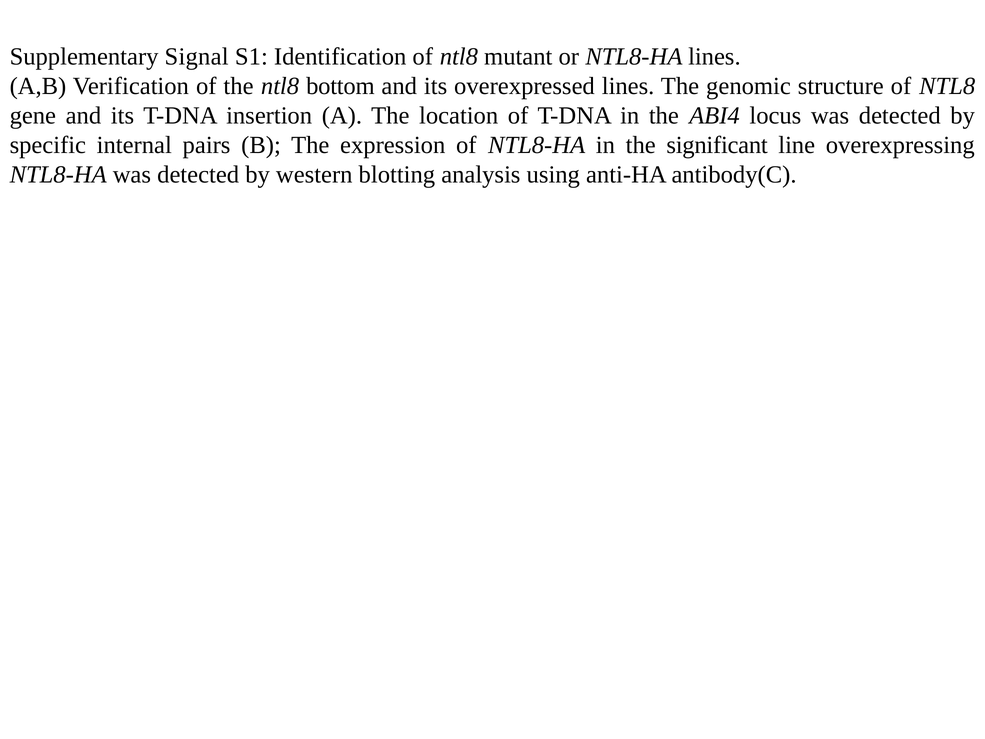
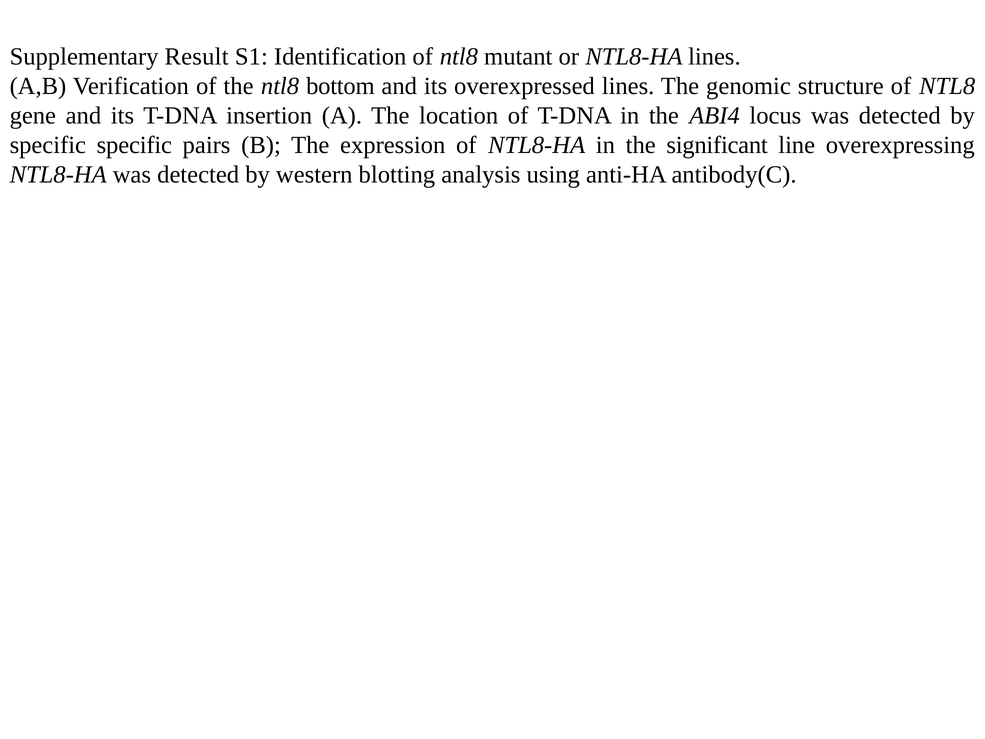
Signal: Signal -> Result (197, 56)
specific internal: internal -> specific (134, 145)
